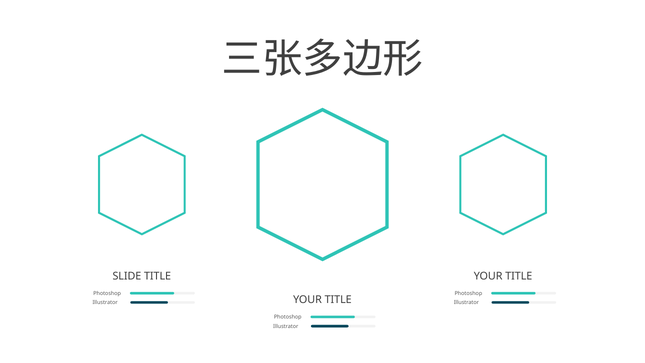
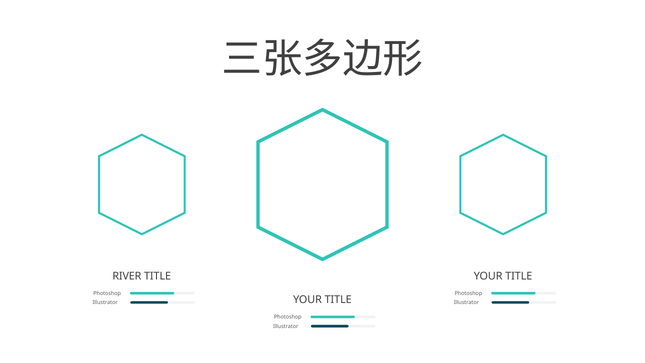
SLIDE: SLIDE -> RIVER (127, 276)
